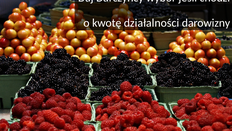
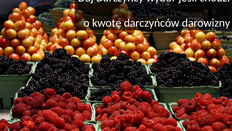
działalności: działalności -> darczyńców (152, 23)
